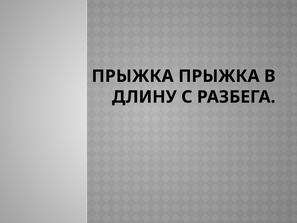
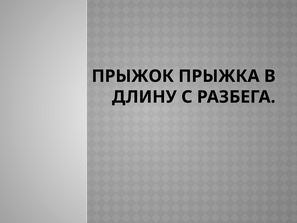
ПРЫЖКА: ПРЫЖКА -> ПРЫЖОК (133, 76)
